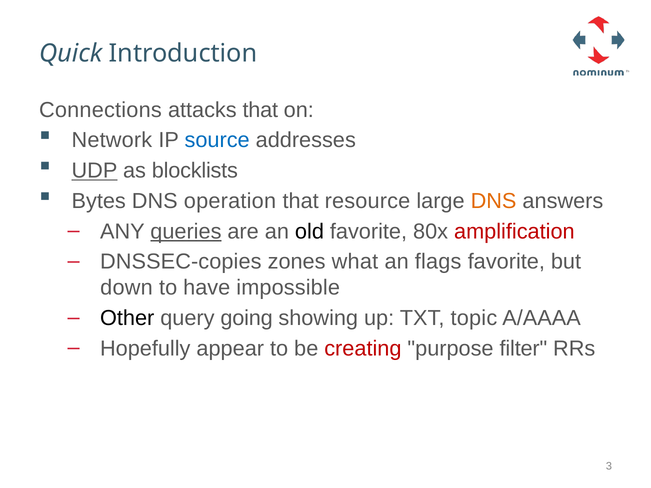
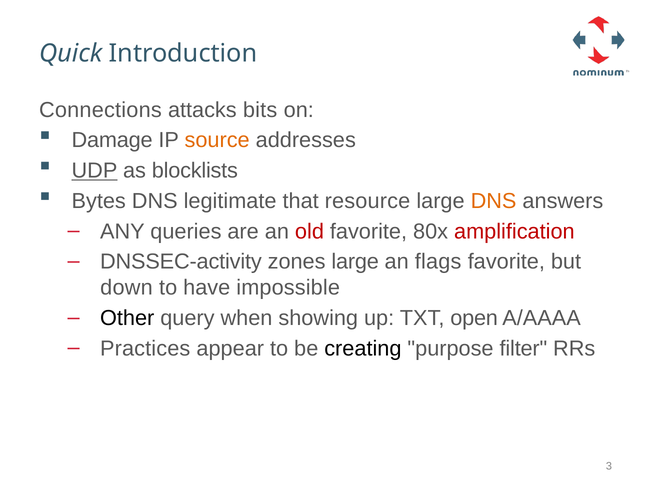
attacks that: that -> bits (260, 110)
Network: Network -> Damage (112, 140)
source colour: blue -> orange (217, 140)
operation: operation -> legitimate (230, 201)
queries underline: present -> none (186, 232)
old colour: black -> red (309, 232)
DNSSEC-copies: DNSSEC-copies -> DNSSEC-activity (181, 262)
zones what: what -> large (355, 262)
going: going -> when (246, 318)
topic: topic -> open (474, 318)
Hopefully: Hopefully -> Practices (145, 349)
creating colour: red -> black (363, 349)
